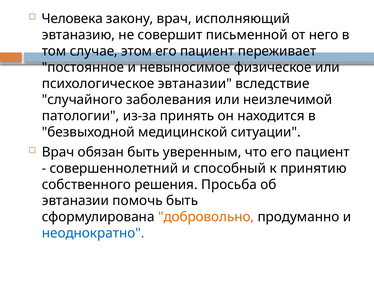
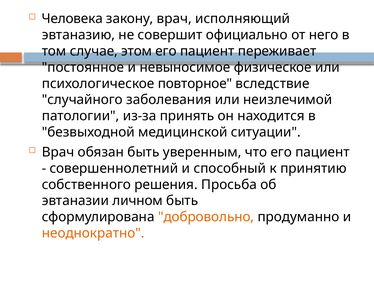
письменной: письменной -> официально (247, 35)
психологическое эвтаназии: эвтаназии -> повторное (195, 83)
помочь: помочь -> личном (138, 200)
неоднократно colour: blue -> orange (93, 233)
